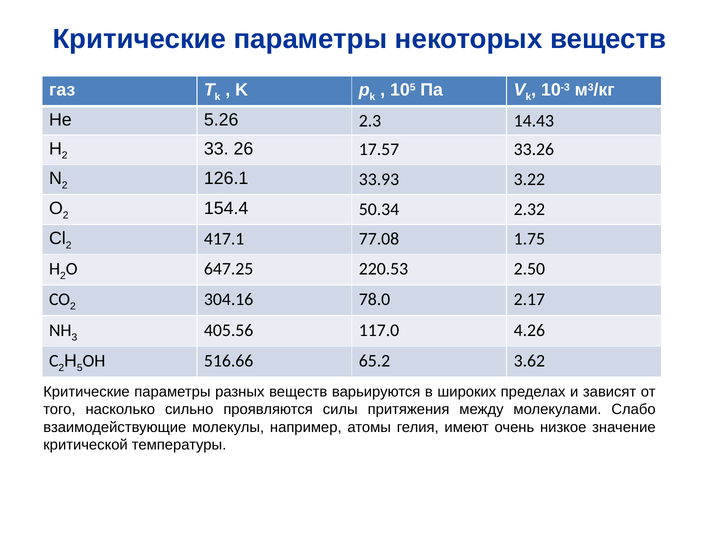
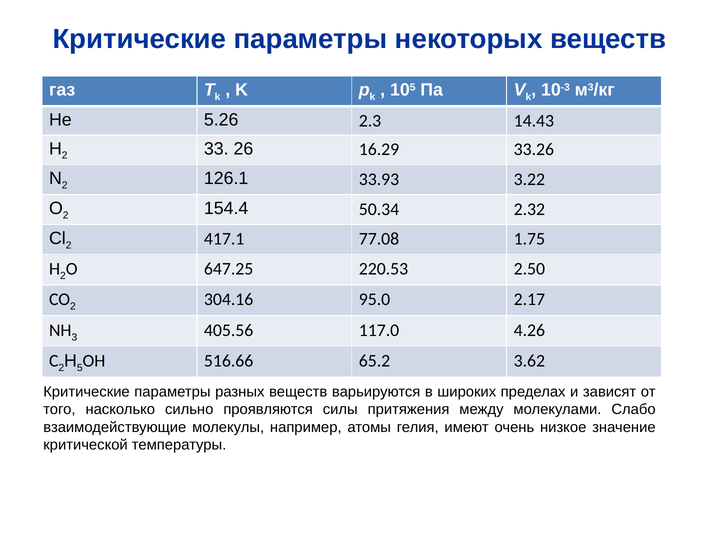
17.57: 17.57 -> 16.29 (379, 150)
78.0: 78.0 -> 95.0 (375, 300)
